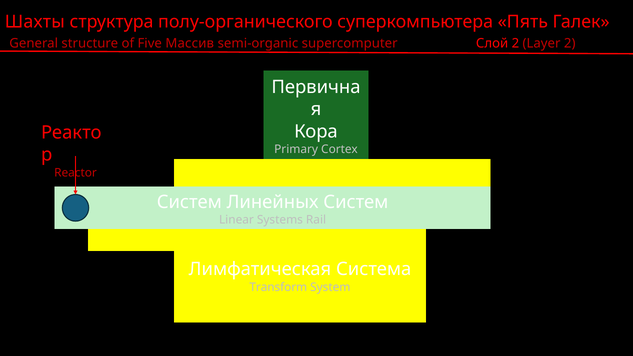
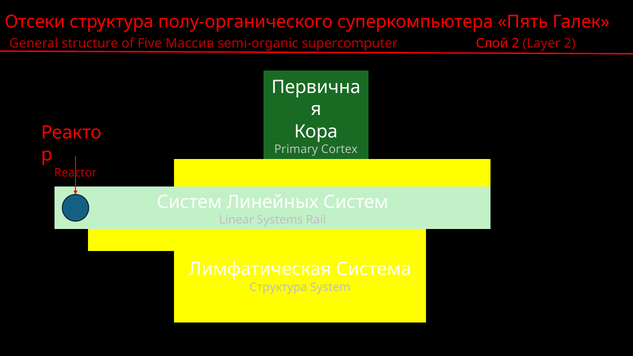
Шахты: Шахты -> Отсеки (35, 22)
Transform: Transform -> Структура (278, 287)
